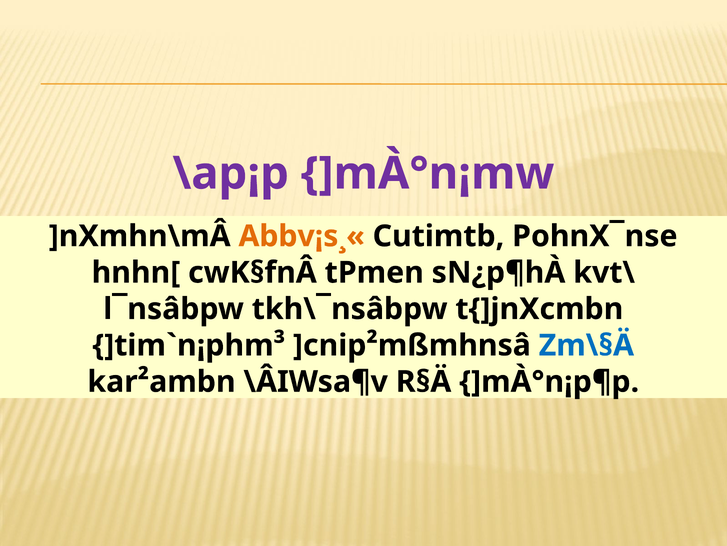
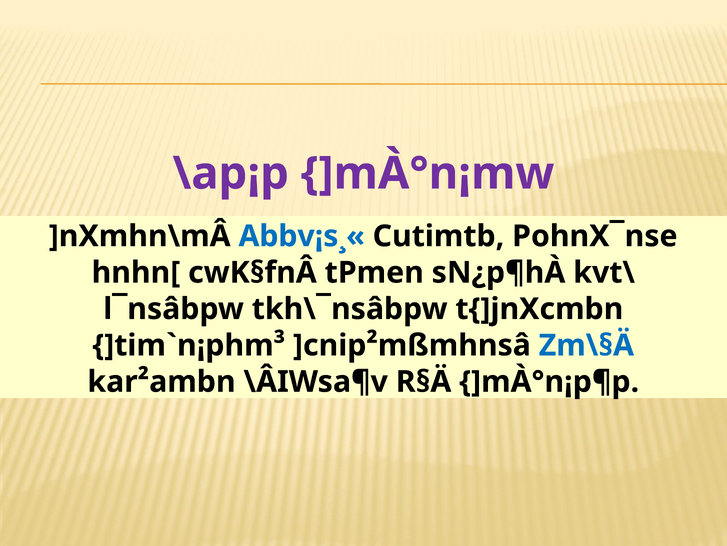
Abbv¡s¸« colour: orange -> blue (302, 236)
